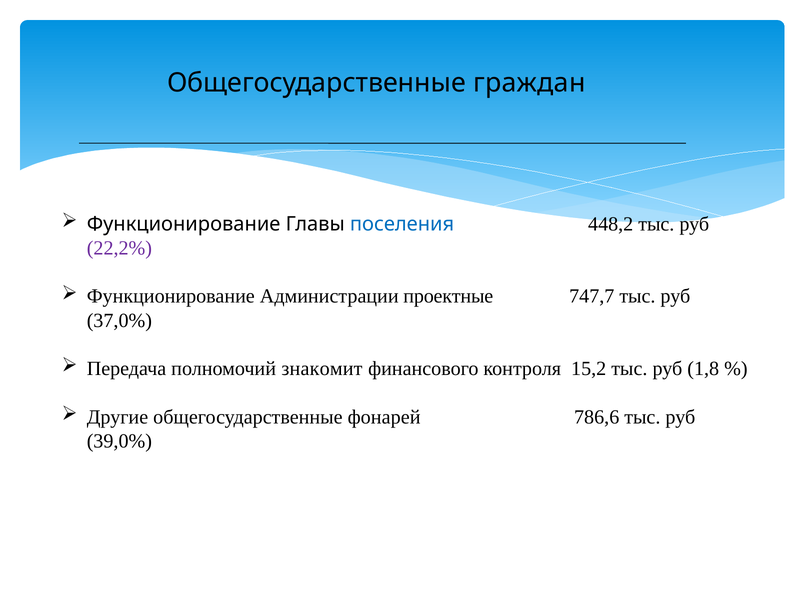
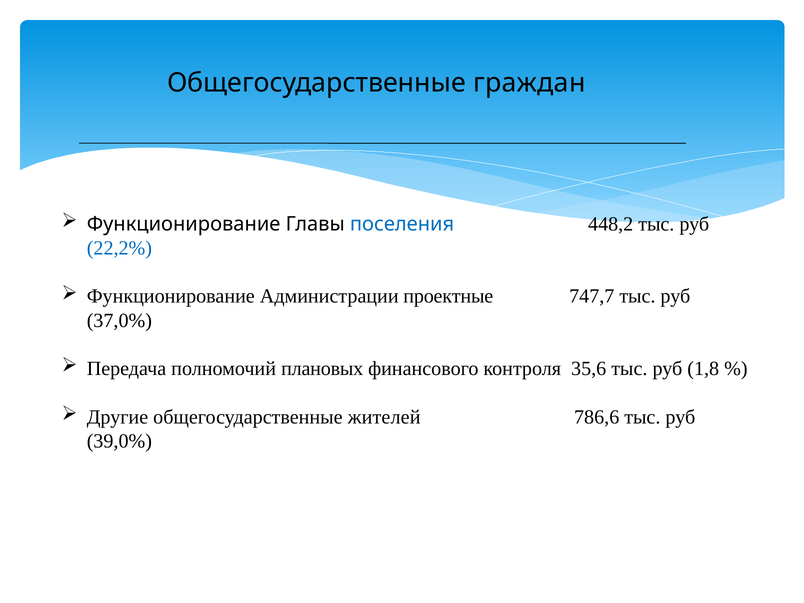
22,2% colour: purple -> blue (119, 248)
знакомит: знакомит -> плановых (322, 369)
15,2: 15,2 -> 35,6 (589, 369)
фонарей: фонарей -> жителей (384, 417)
